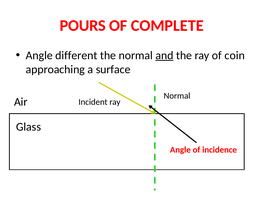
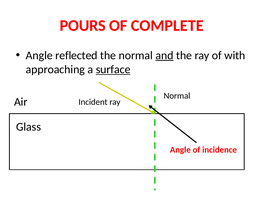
different: different -> reflected (76, 55)
coin: coin -> with (235, 55)
surface underline: none -> present (113, 69)
